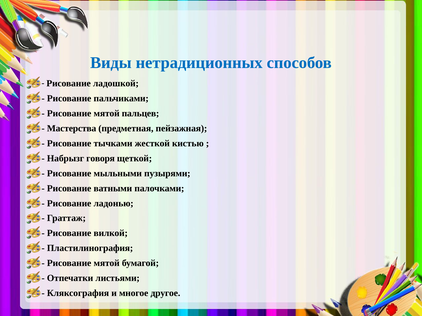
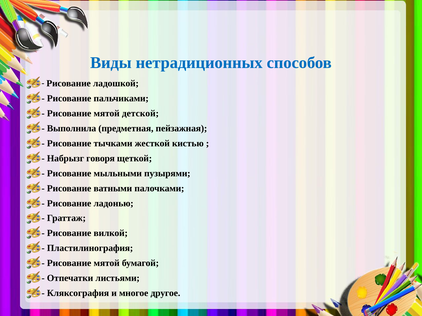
пальцев: пальцев -> детской (140, 114)
Мастерства: Мастерства -> Выполнила (72, 129)
